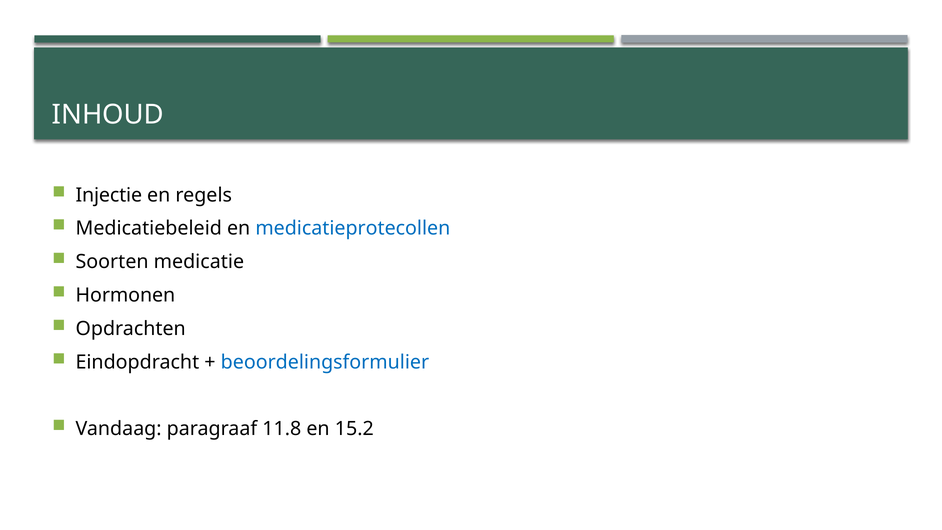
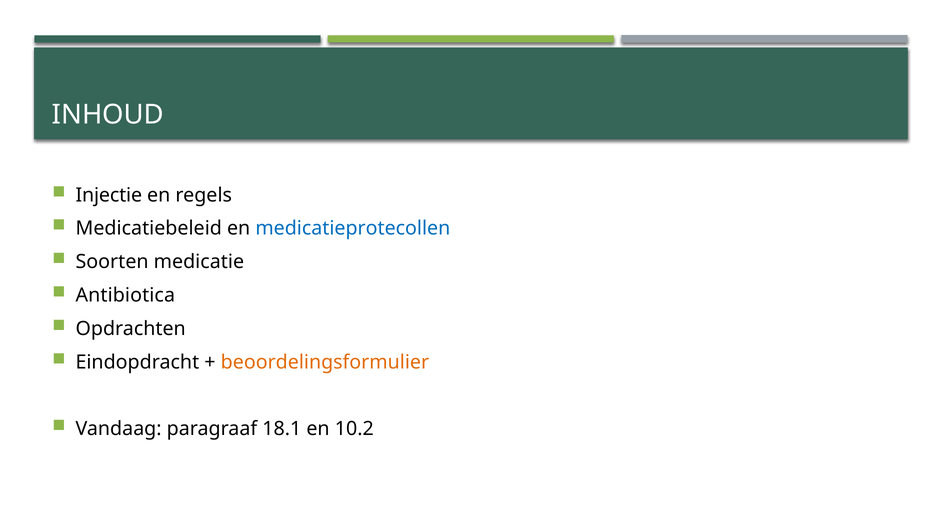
Hormonen: Hormonen -> Antibiotica (125, 295)
beoordelingsformulier colour: blue -> orange (325, 362)
11.8: 11.8 -> 18.1 (282, 429)
15.2: 15.2 -> 10.2 (354, 429)
